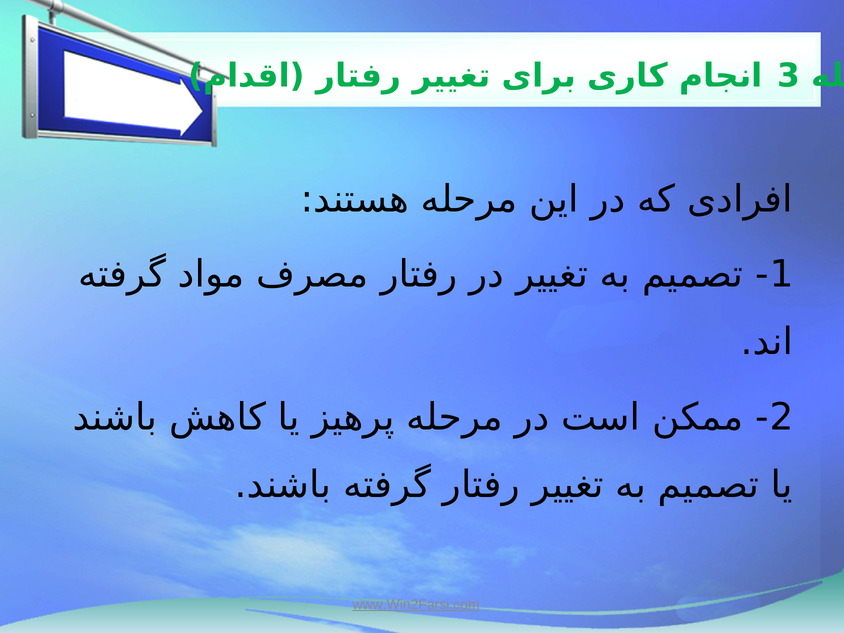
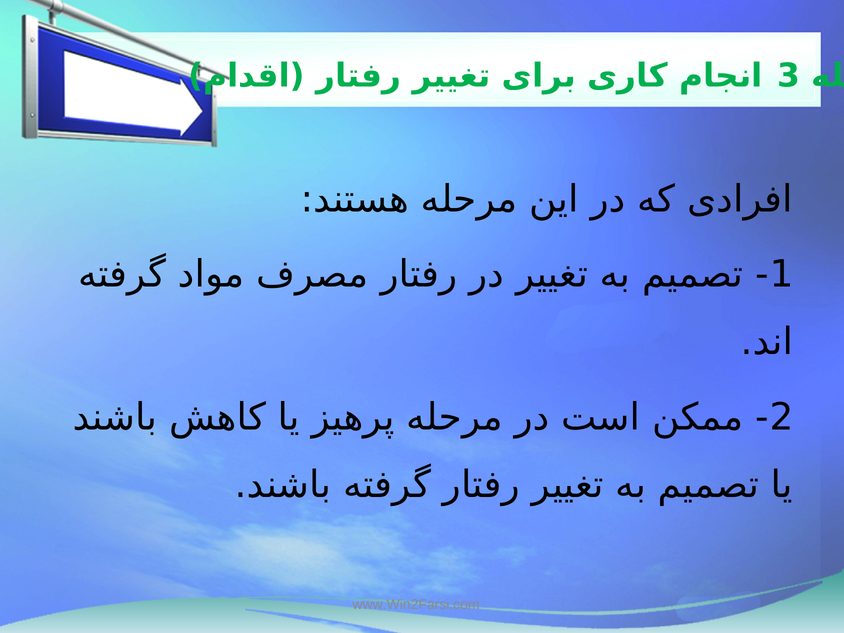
www.Win2Farsi.com underline: present -> none (416, 605)
